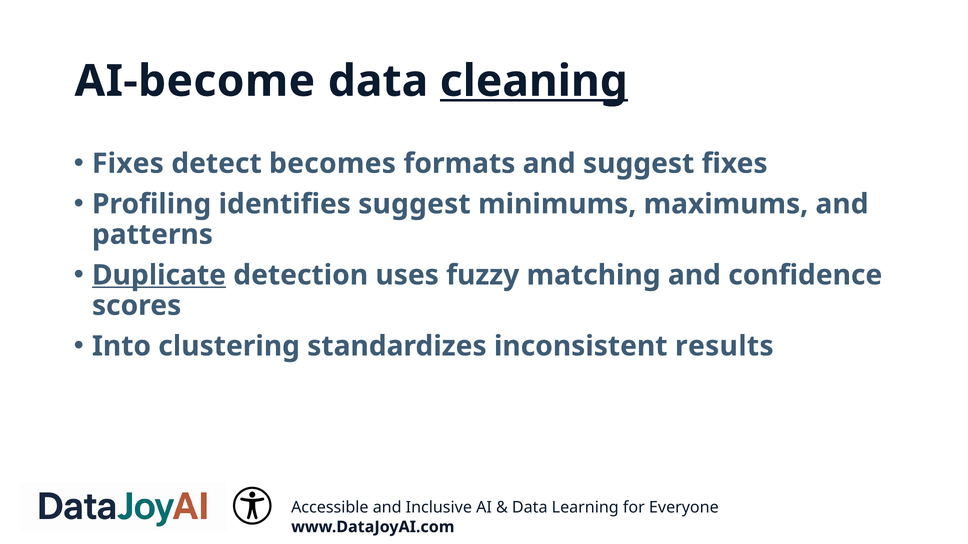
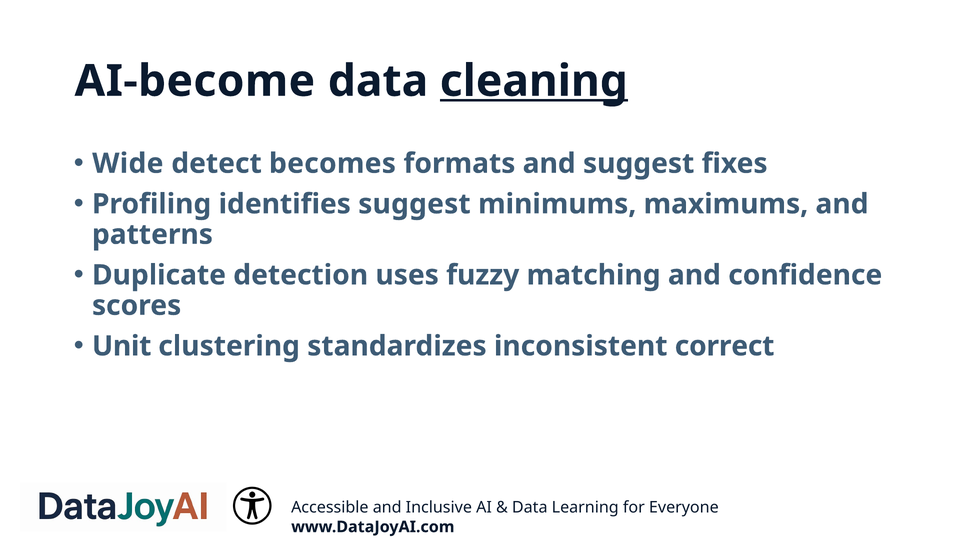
Fixes: Fixes -> Wide (128, 164)
Duplicate underline: present -> none (159, 275)
Into: Into -> Unit (122, 346)
results: results -> correct (725, 346)
